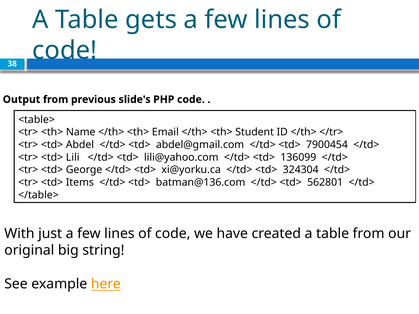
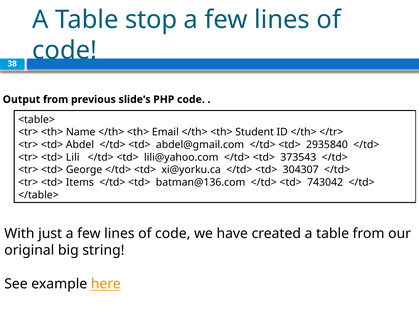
gets: gets -> stop (151, 20)
7900454: 7900454 -> 2935840 (327, 145)
136099: 136099 -> 373543 (298, 157)
324304: 324304 -> 304307 (301, 170)
562801: 562801 -> 743042 (325, 183)
